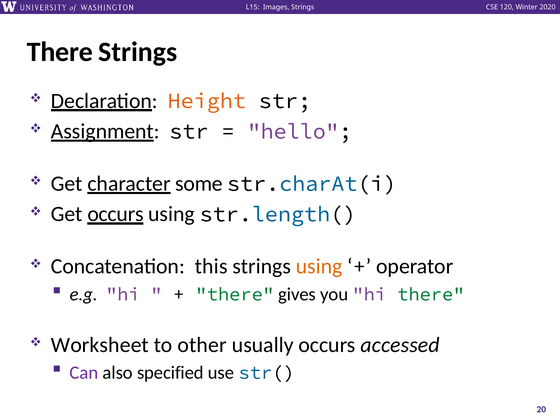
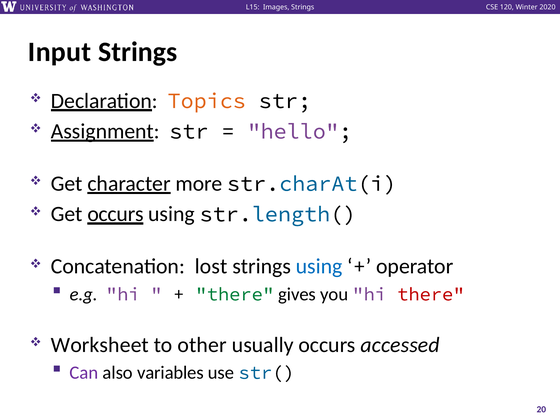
There: There -> Input (60, 52)
Height: Height -> Topics (207, 101)
some: some -> more (199, 184)
this: this -> lost (211, 266)
using colour: orange -> blue (319, 266)
there colour: green -> red (431, 294)
specified: specified -> variables (170, 373)
